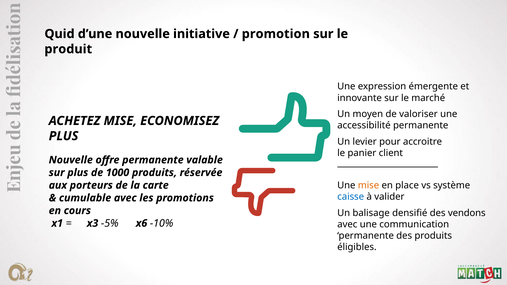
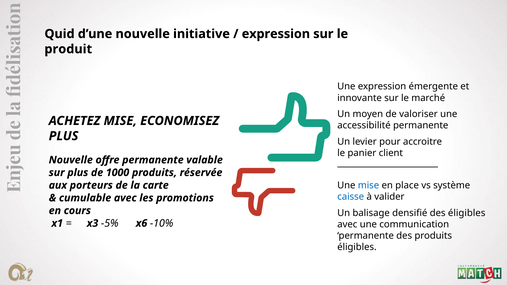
promotion: promotion -> expression (276, 34)
mise colour: orange -> blue (369, 185)
des vendons: vendons -> éligibles (467, 213)
